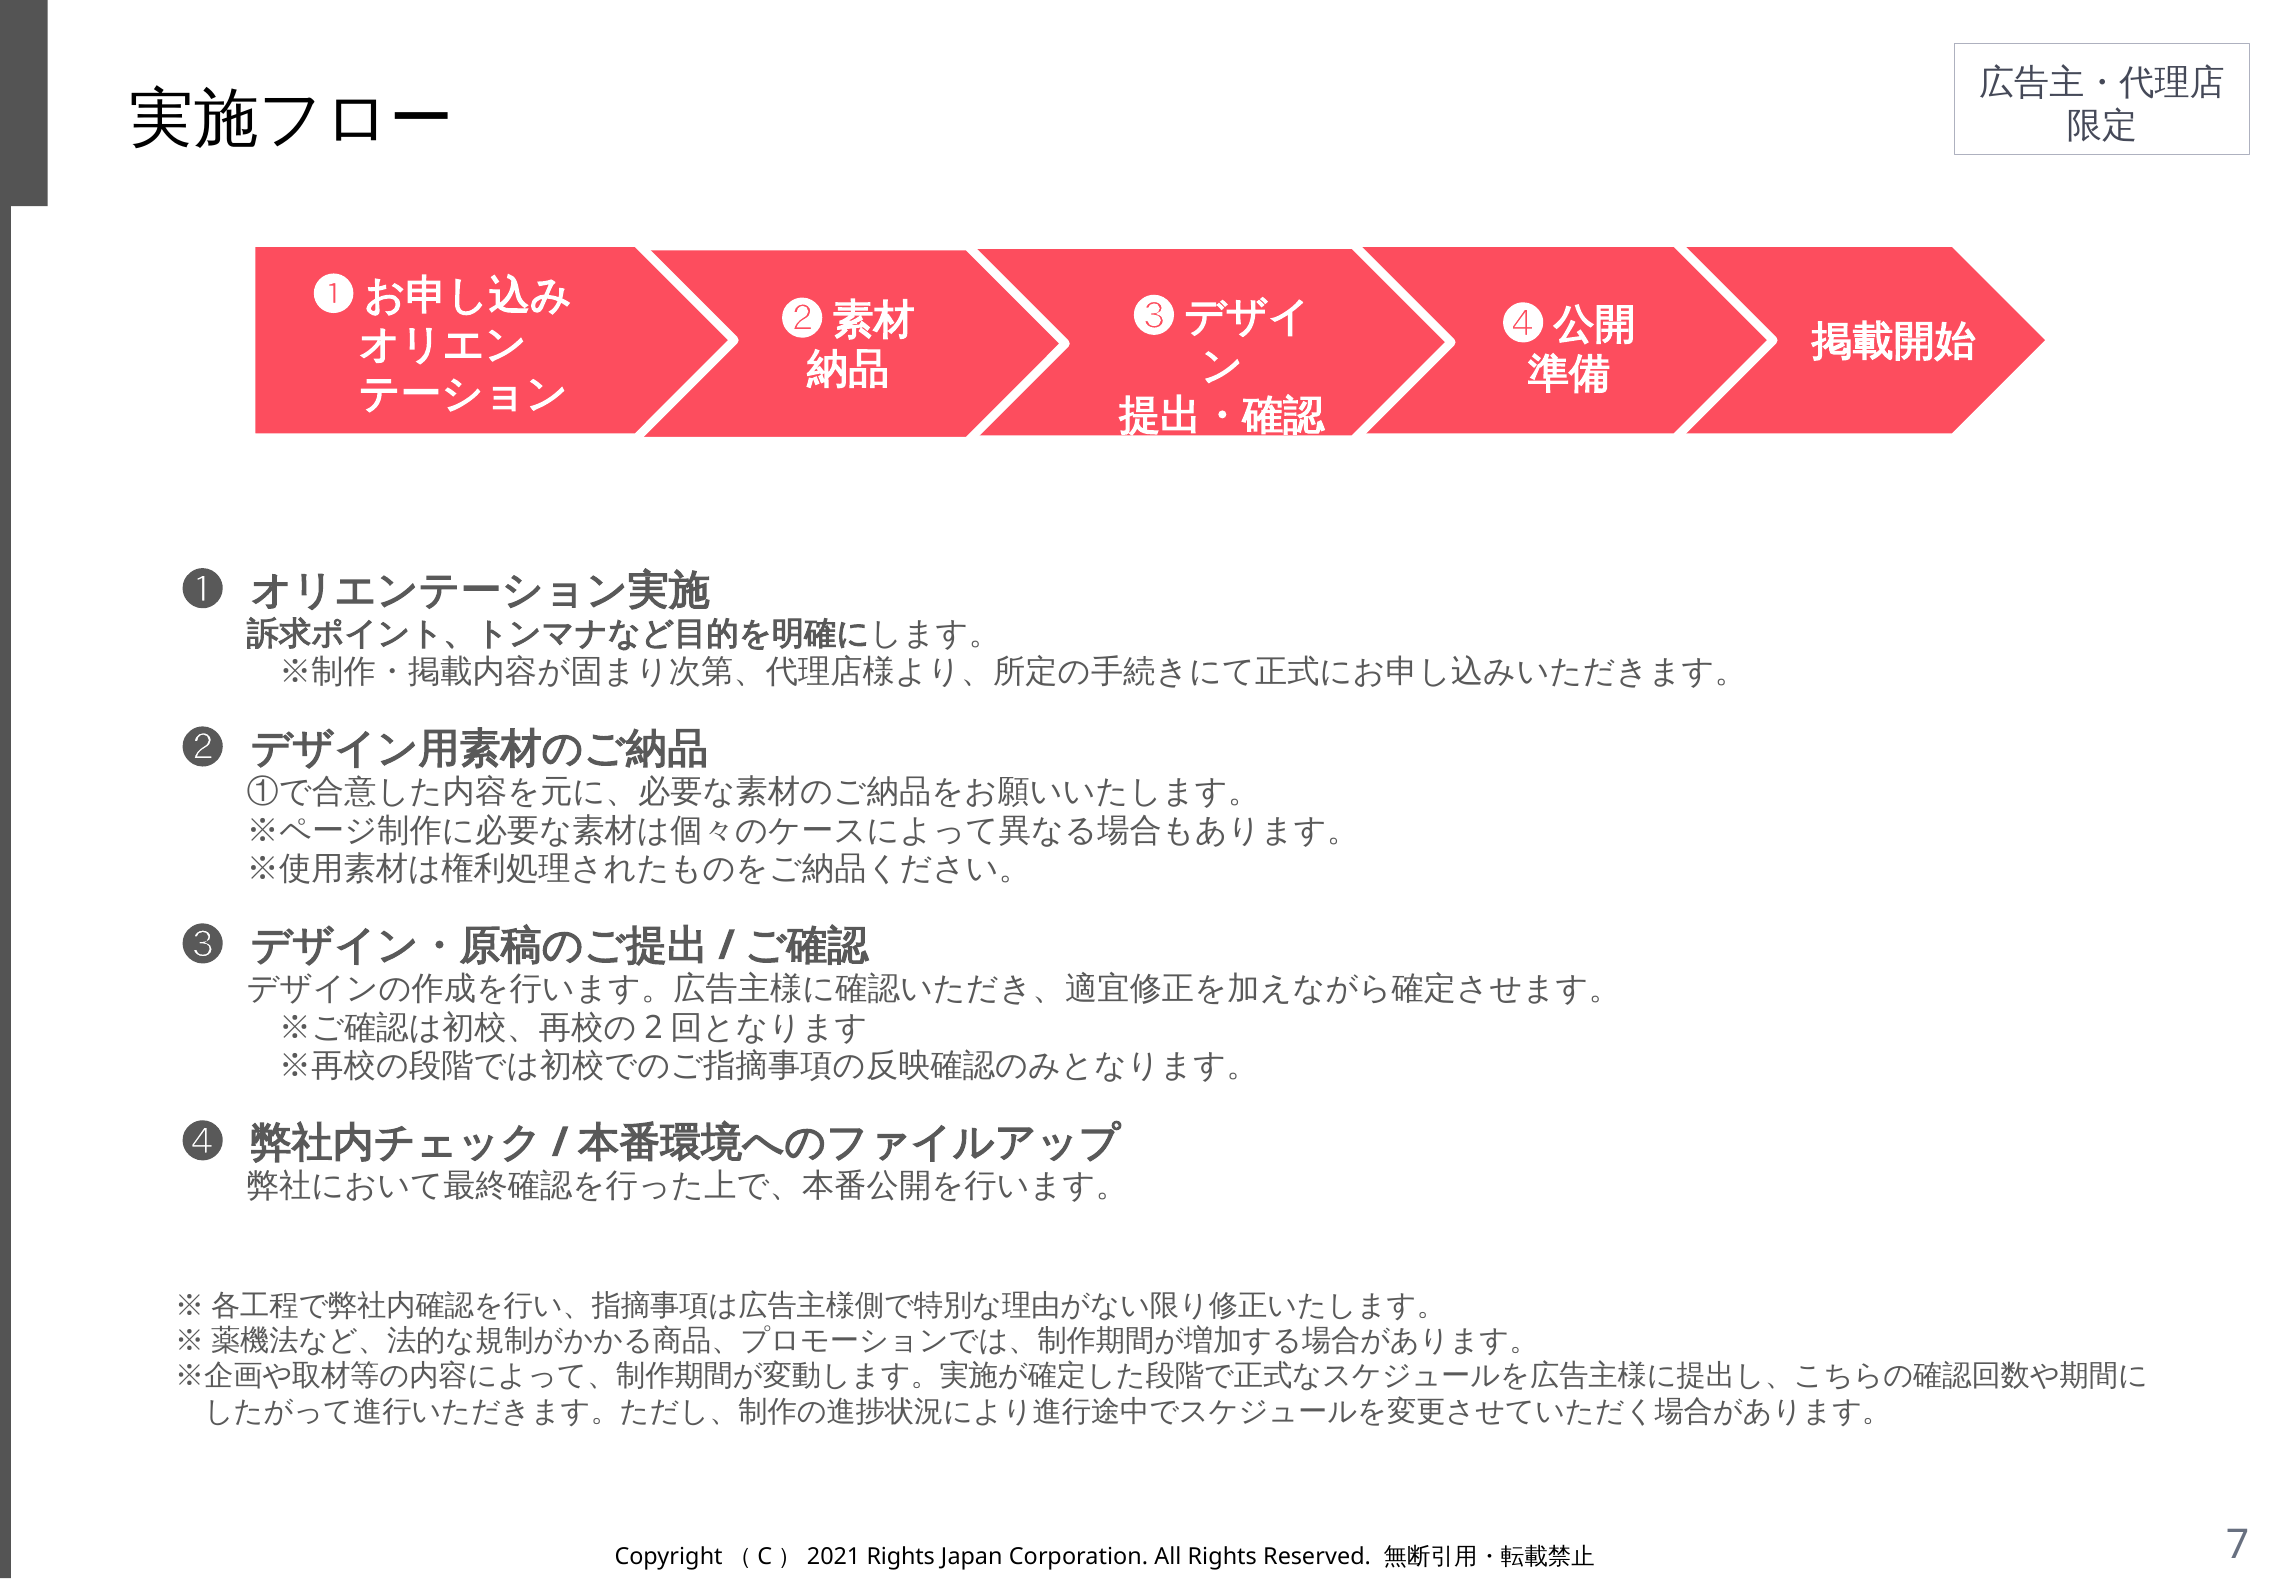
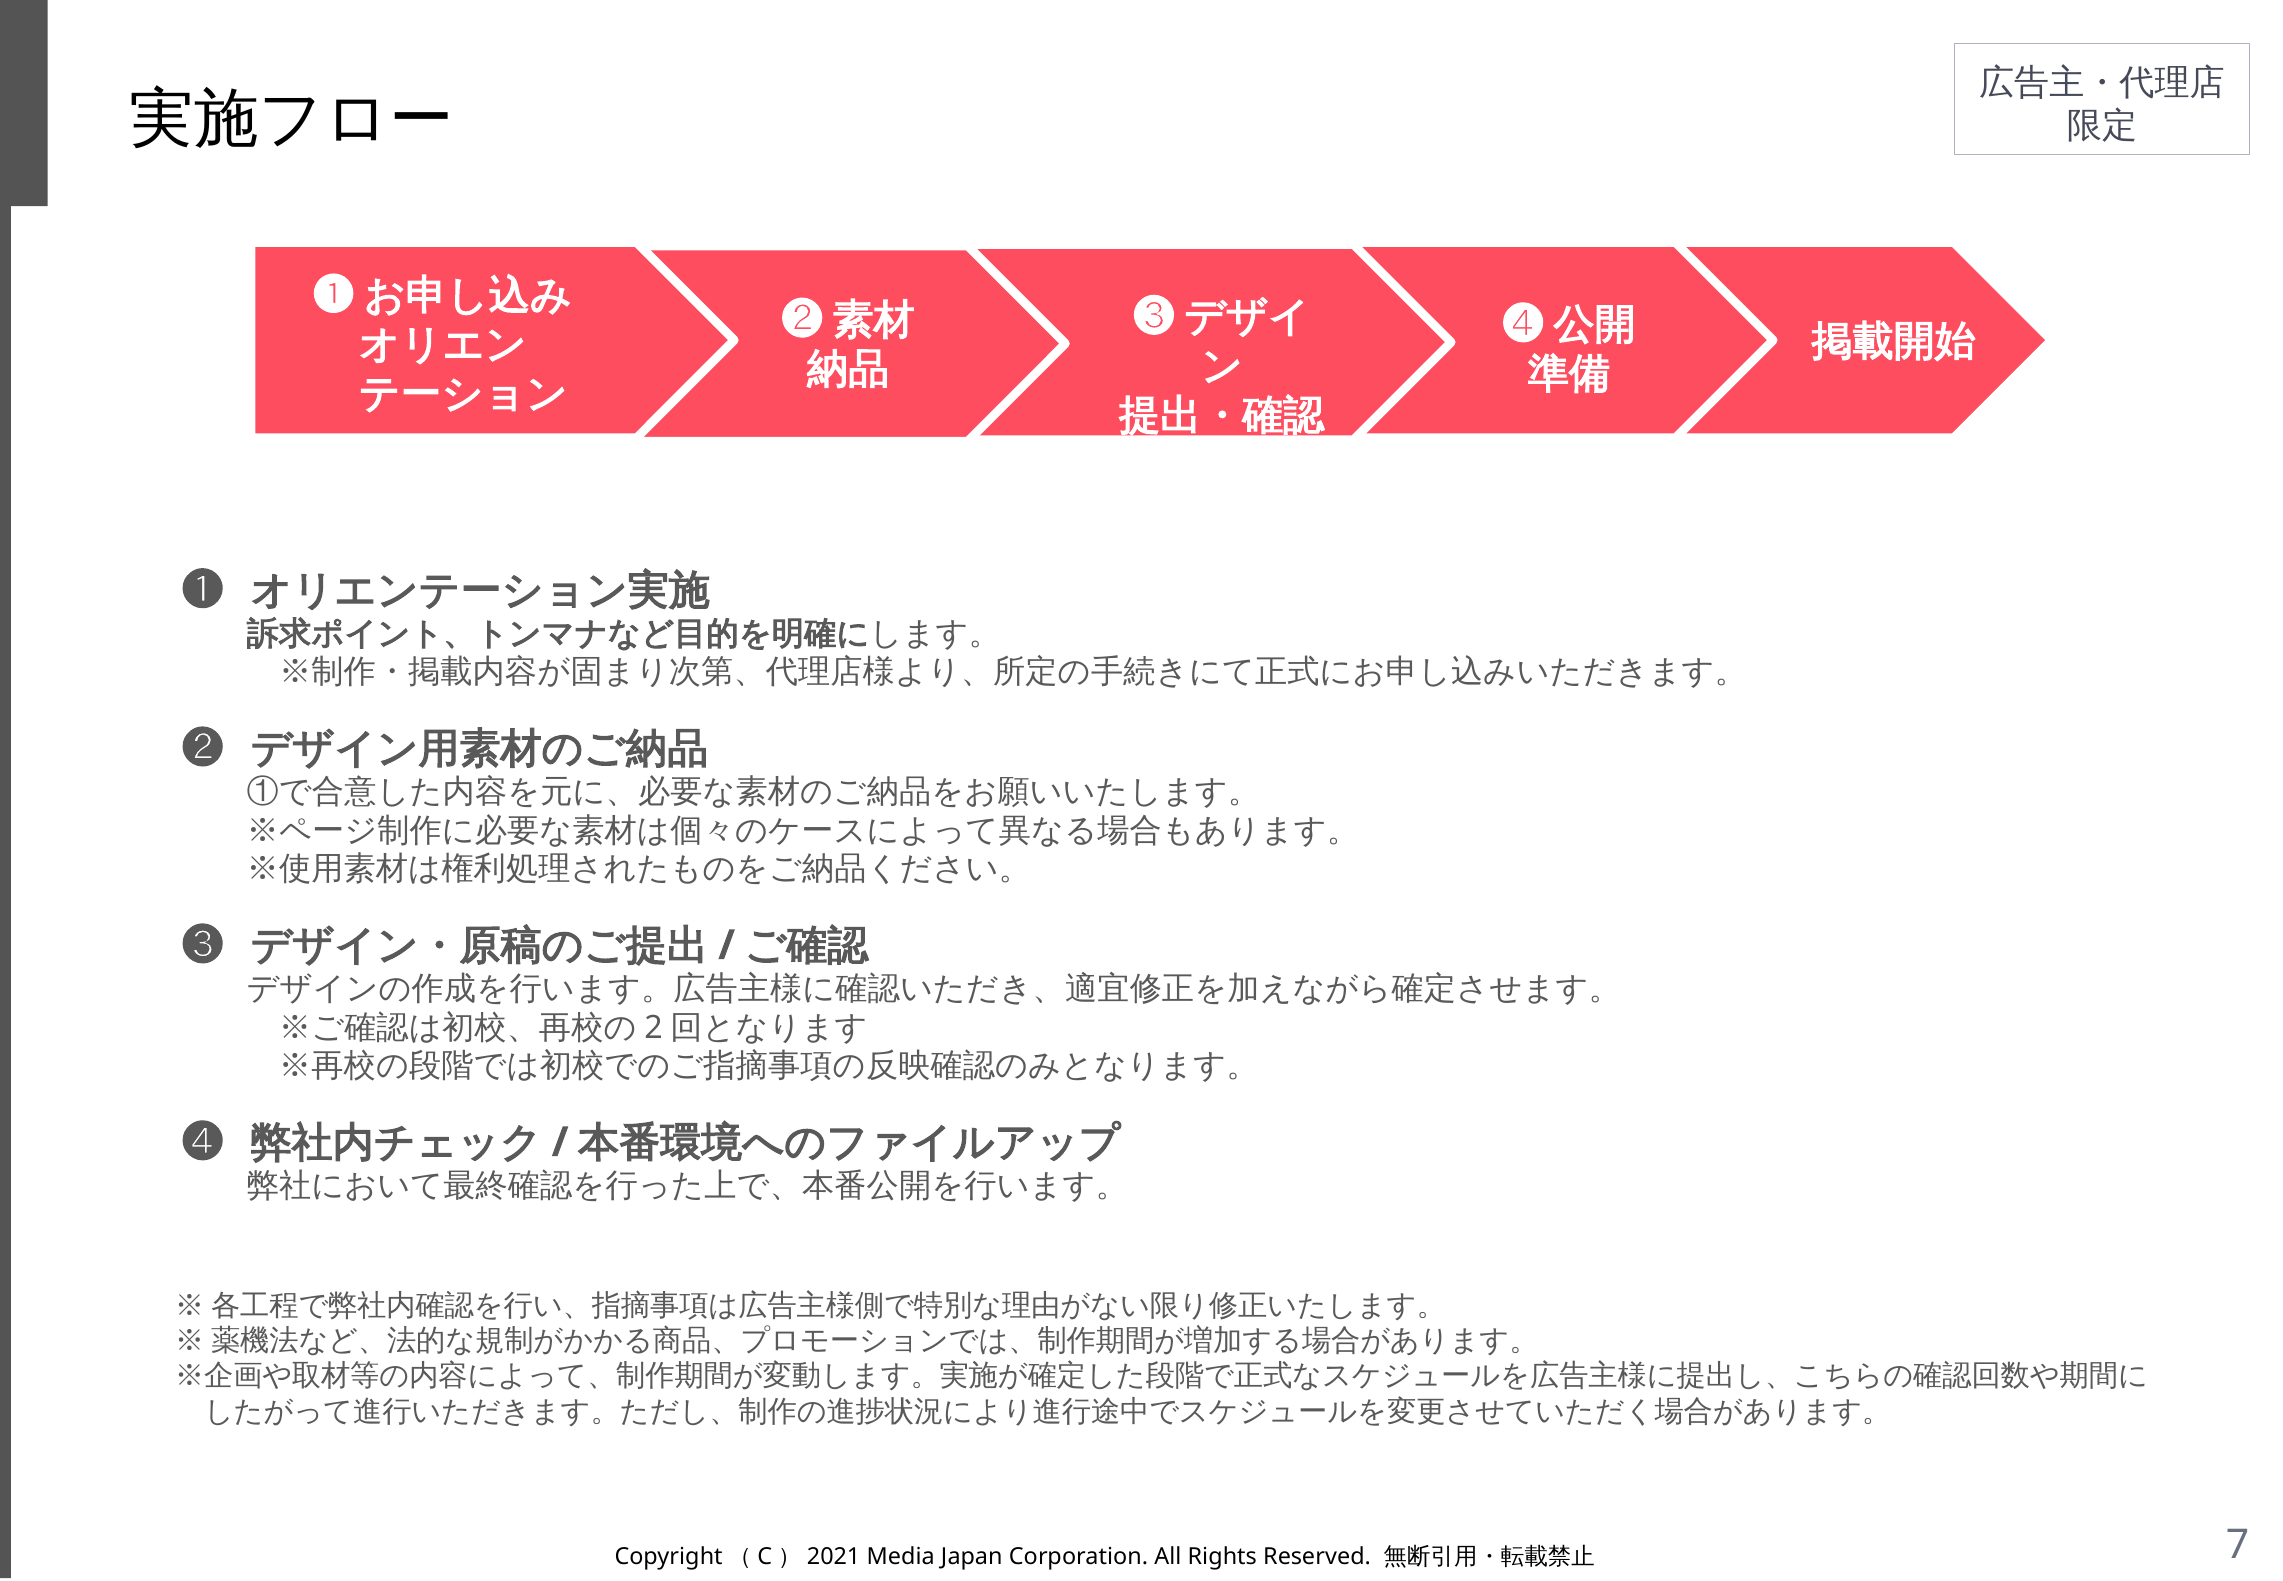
Copyright（C）2021 Rights: Rights -> Media (901, 1557)
